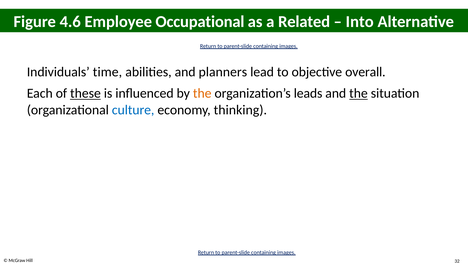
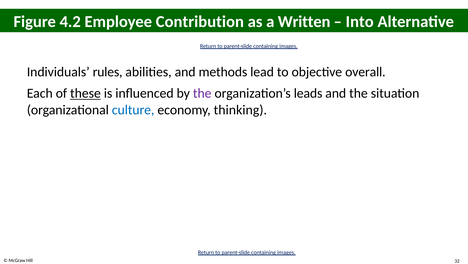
4.6: 4.6 -> 4.2 (70, 22)
Occupational: Occupational -> Contribution (200, 22)
Related: Related -> Written (304, 22)
time: time -> rules (108, 72)
planners: planners -> methods (223, 72)
the colour: orange -> purple (202, 93)
the underline: present -> none (358, 93)
